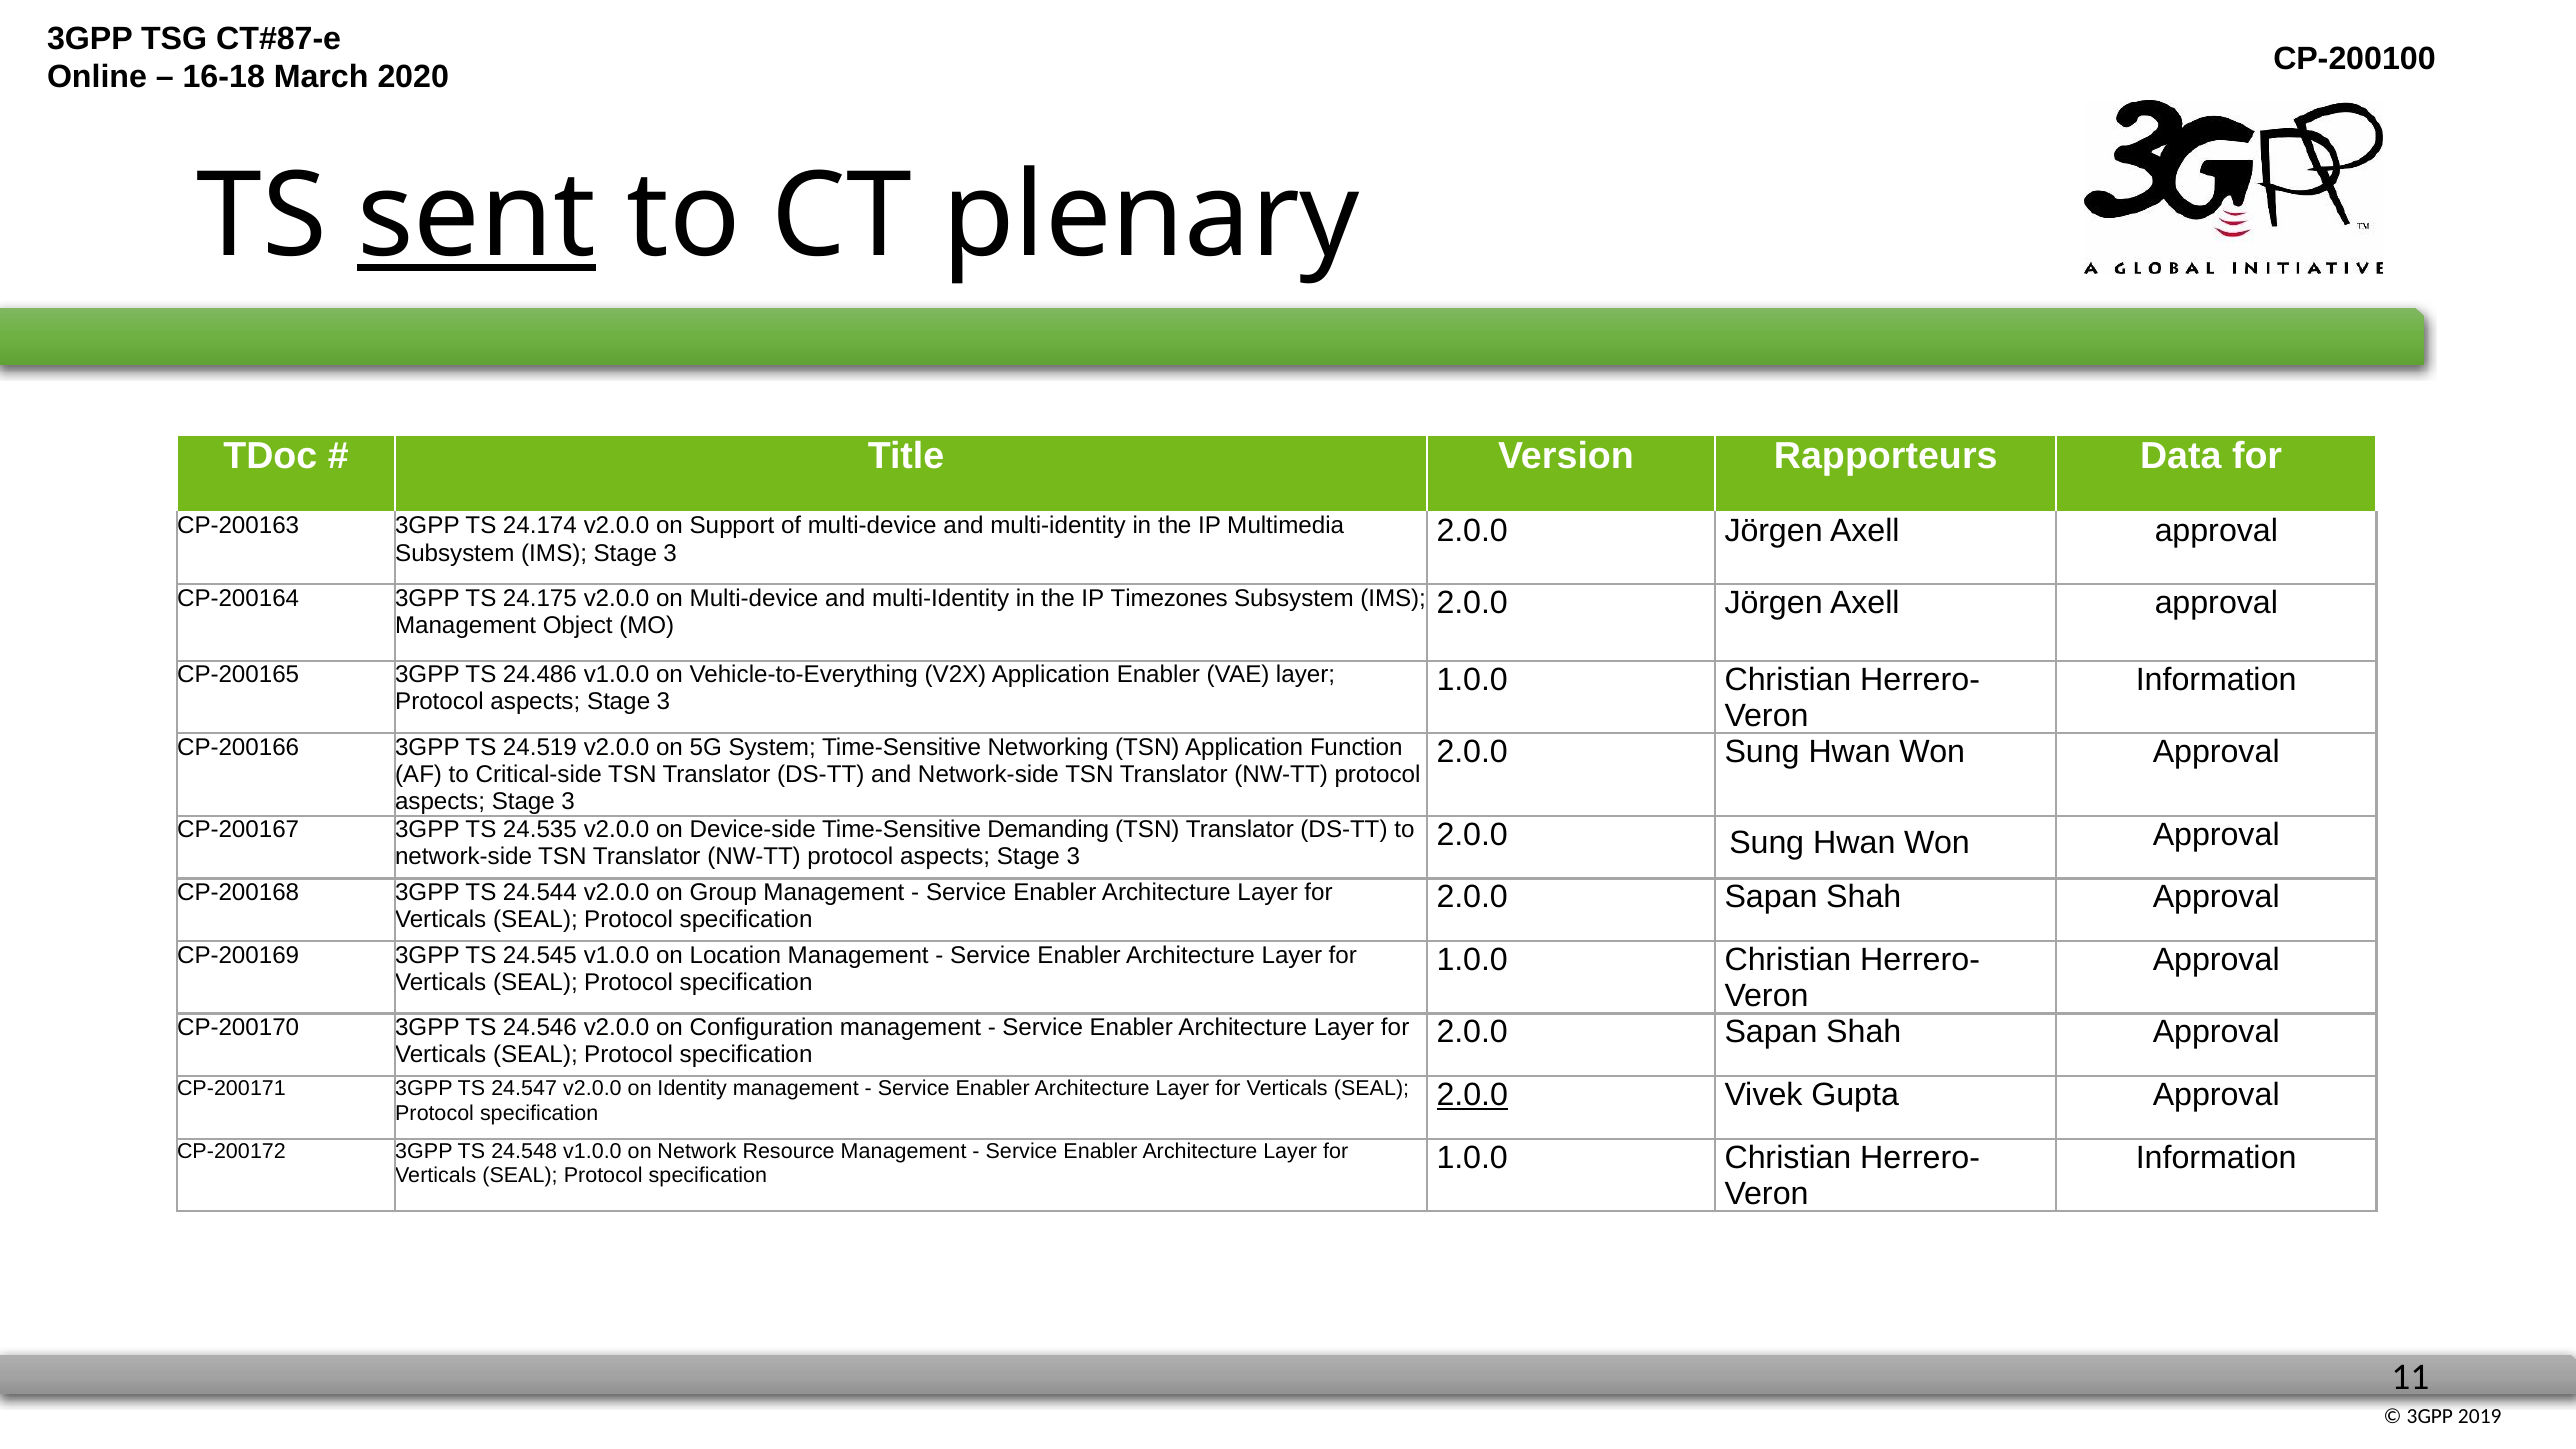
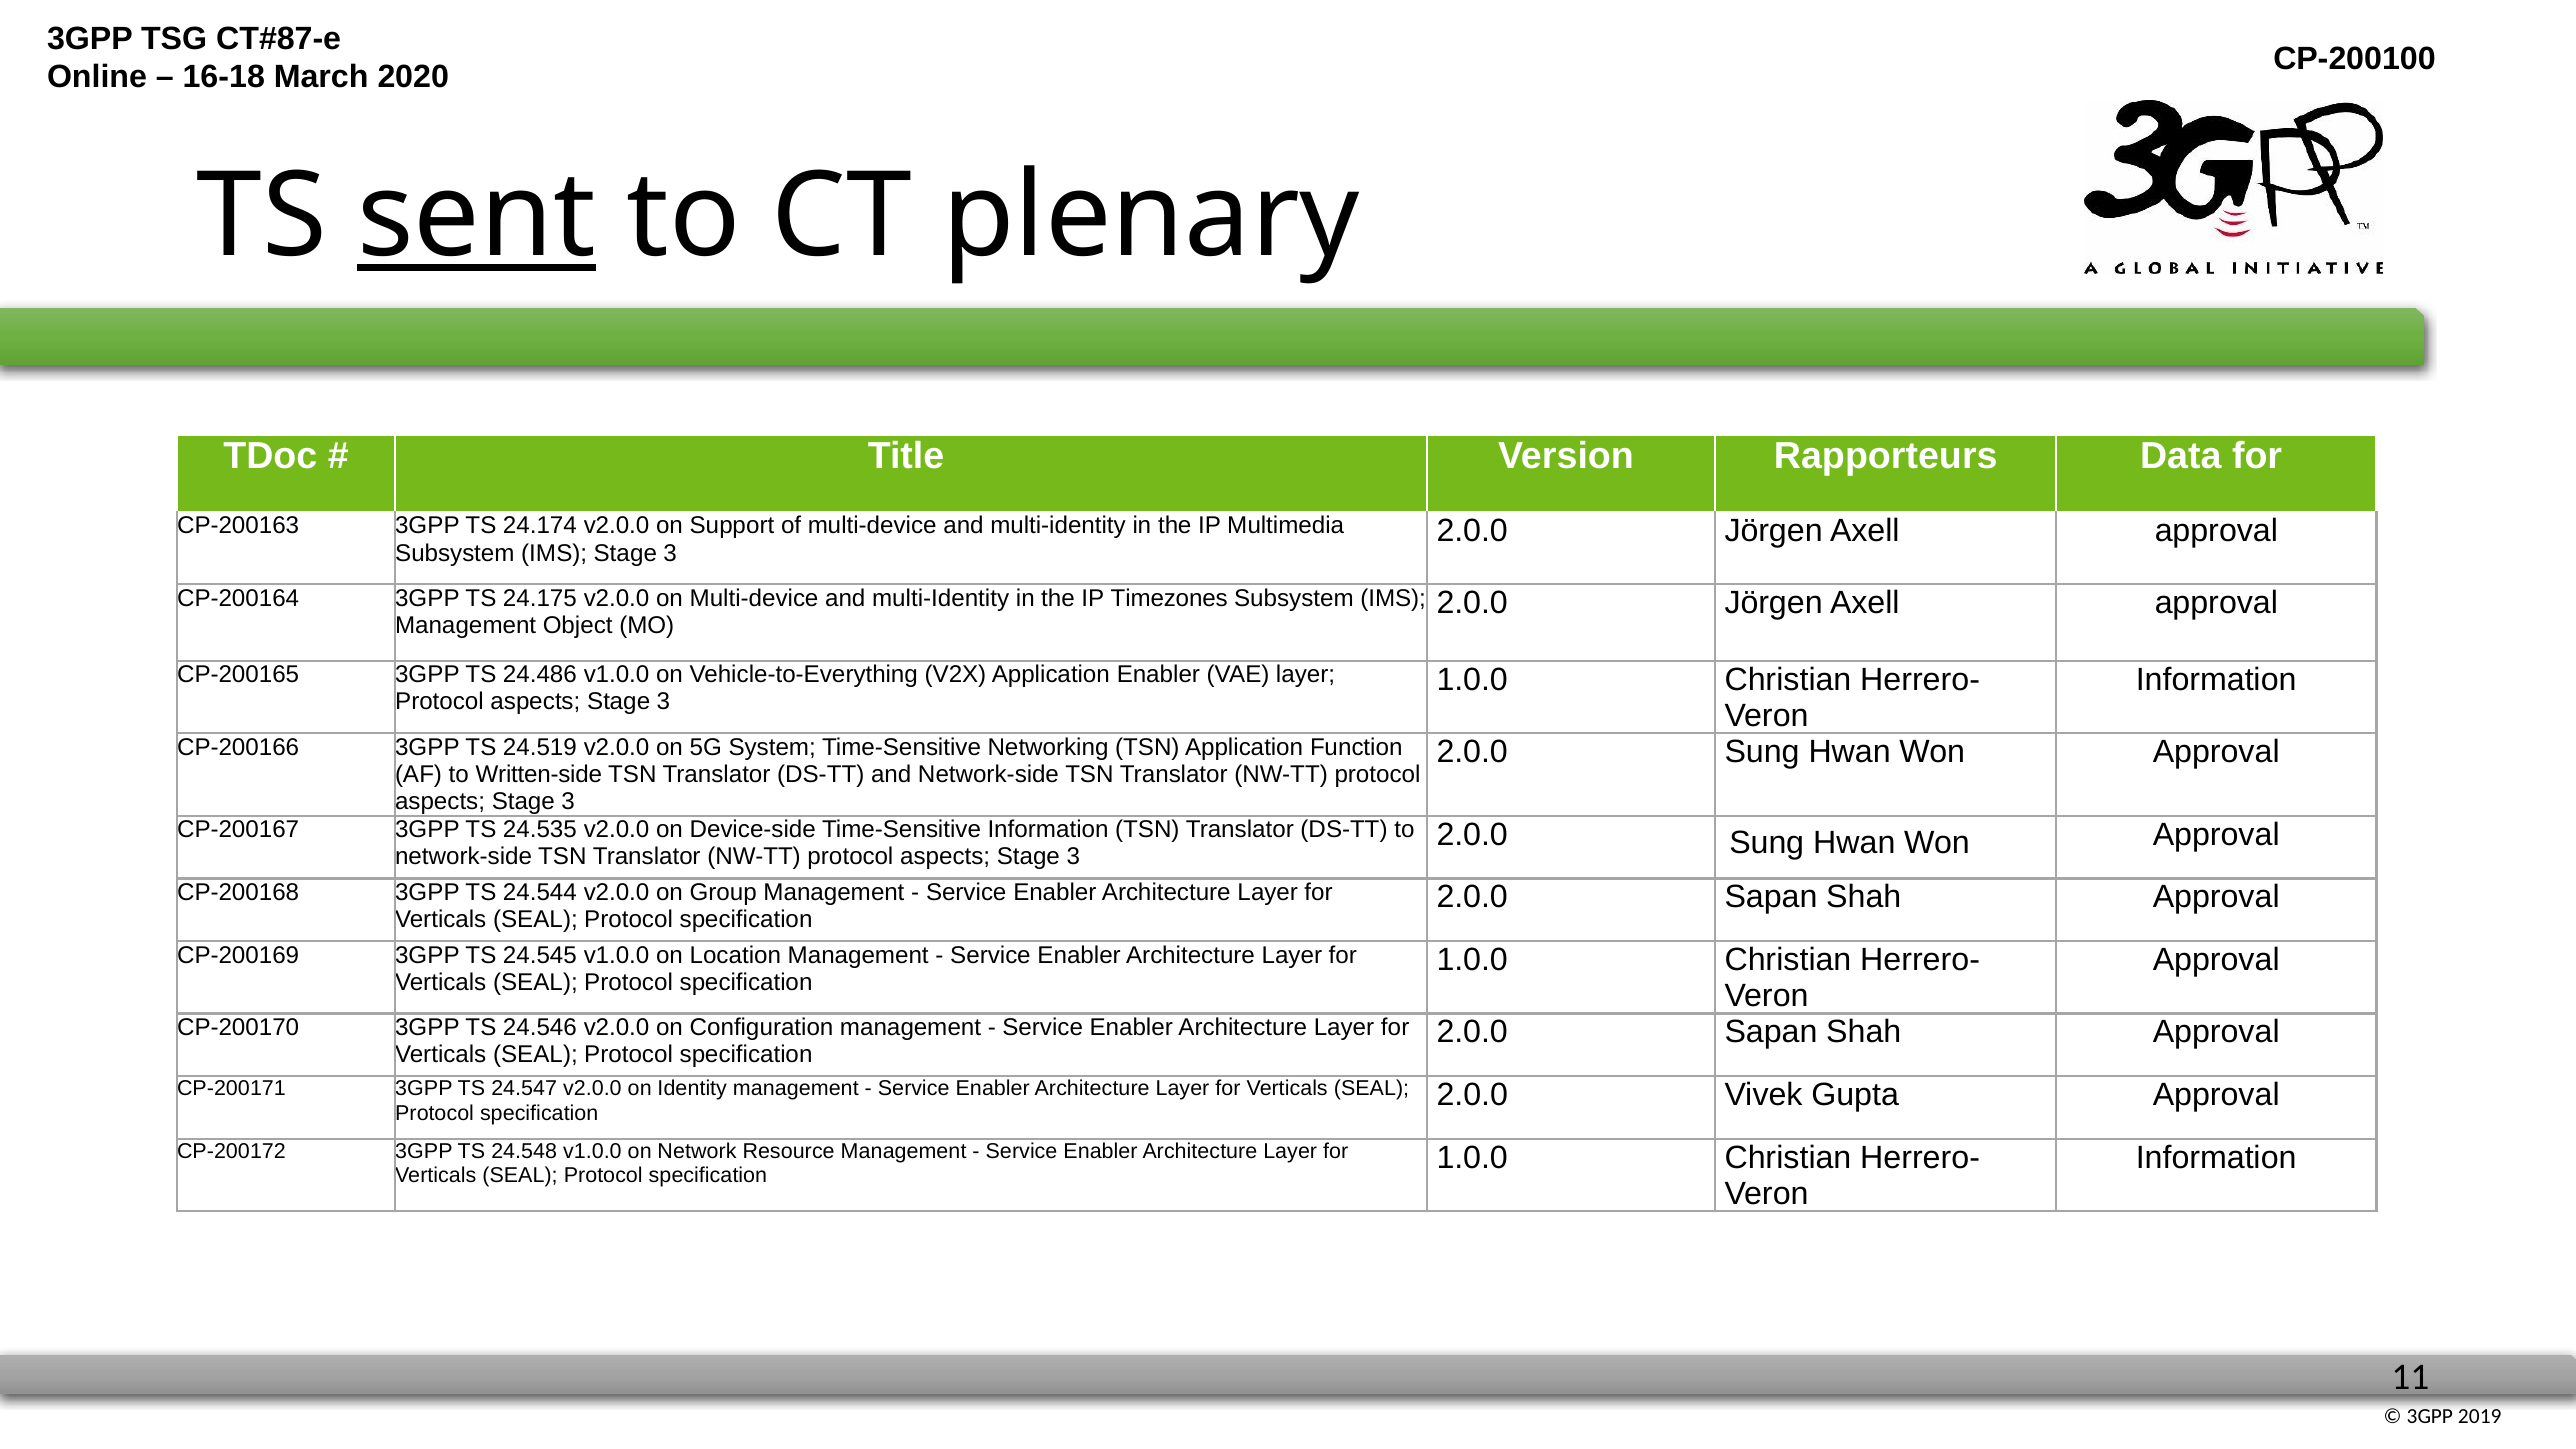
Critical-side: Critical-side -> Written-side (539, 774)
Time-Sensitive Demanding: Demanding -> Information (1048, 830)
2.0.0 underline: present -> none (1472, 1095)
